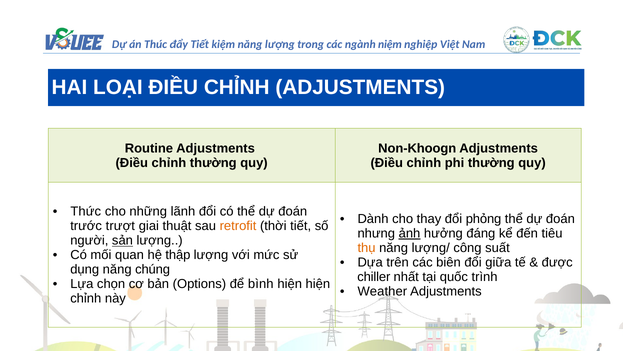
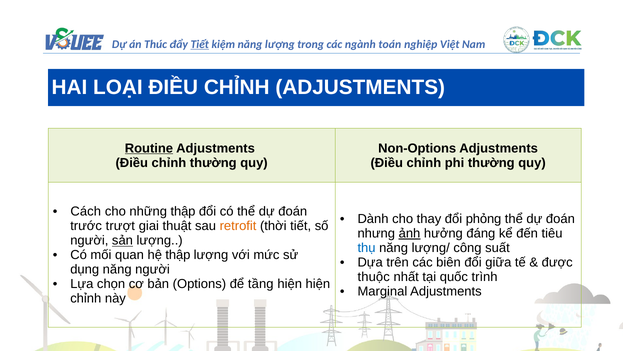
Tiết underline: none -> present (200, 44)
niệm: niệm -> toán (390, 44)
Routine underline: none -> present (149, 148)
Non-Khoogn: Non-Khoogn -> Non-Options (417, 148)
Thức: Thức -> Cách (86, 211)
những lãnh: lãnh -> thập (183, 211)
thụ colour: orange -> blue (367, 247)
năng chúng: chúng -> người (153, 269)
chiller: chiller -> thuộc (374, 276)
bình: bình -> tầng (261, 284)
Weather: Weather -> Marginal (382, 291)
